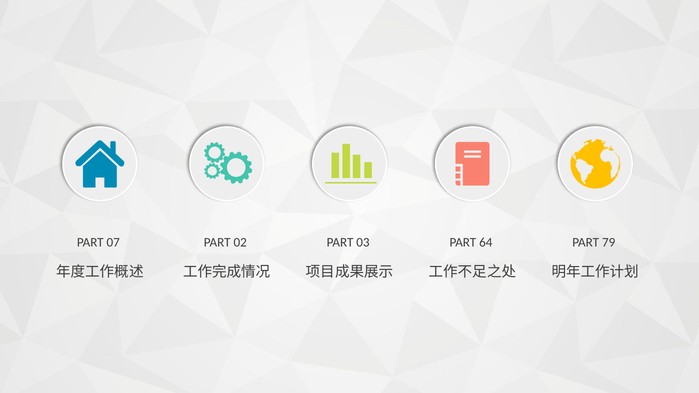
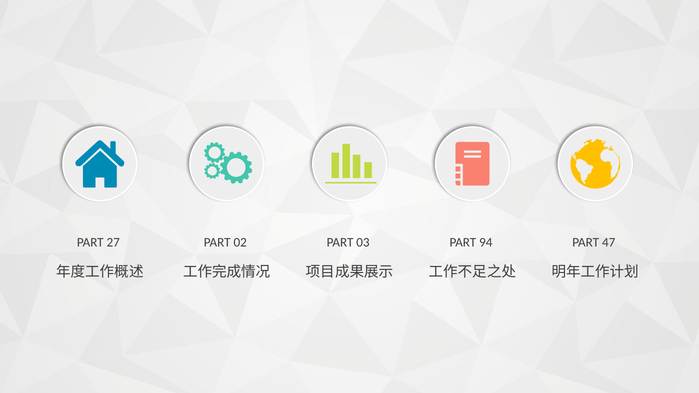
07: 07 -> 27 (113, 242)
64: 64 -> 94 (486, 242)
79: 79 -> 47 (609, 242)
